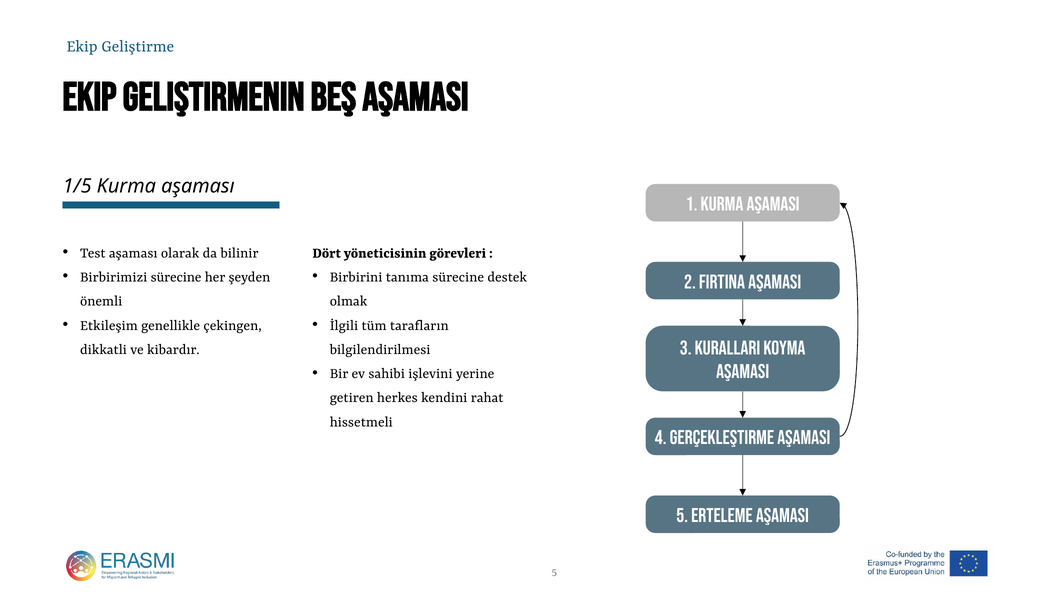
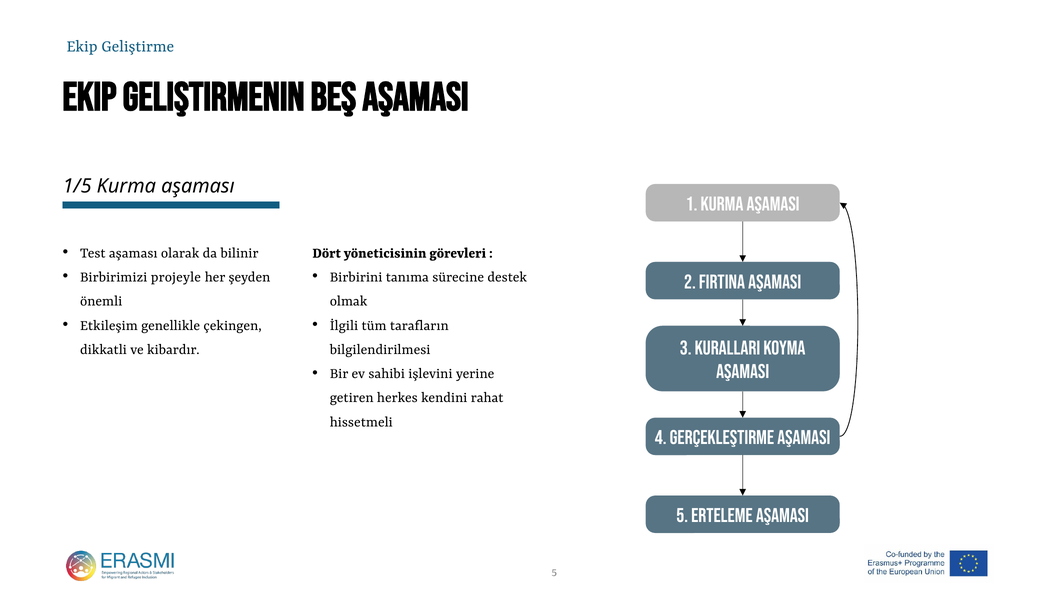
Birbirimizi sürecine: sürecine -> projeyle (176, 277)
